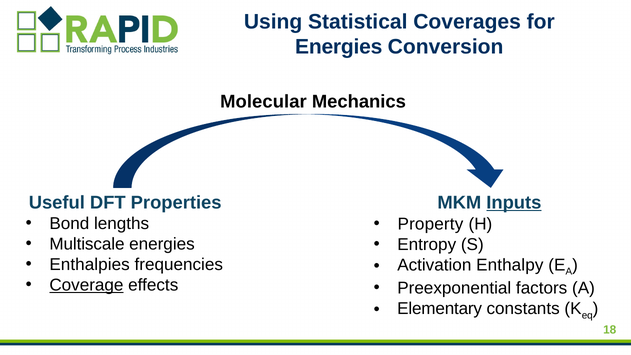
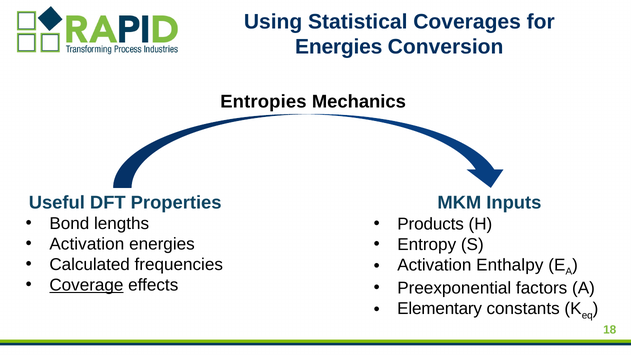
Molecular: Molecular -> Entropies (263, 102)
Inputs underline: present -> none (514, 203)
Property: Property -> Products (431, 224)
Multiscale: Multiscale -> Activation (87, 244)
Enthalpies: Enthalpies -> Calculated (90, 265)
